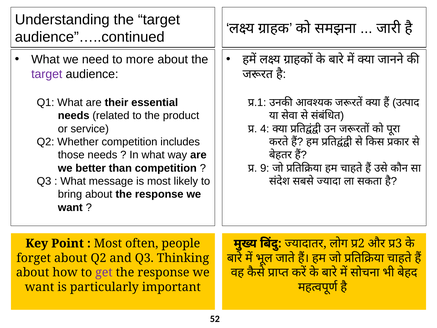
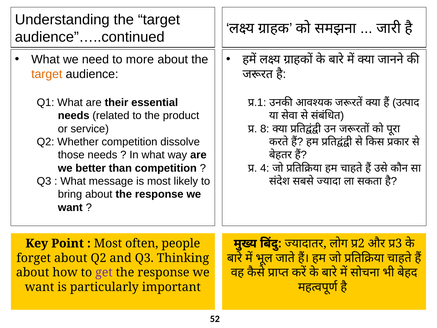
target colour: purple -> orange (47, 74)
4: 4 -> 8 (265, 129)
includes: includes -> dissolve (180, 142)
9: 9 -> 4 (265, 168)
